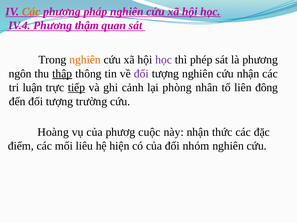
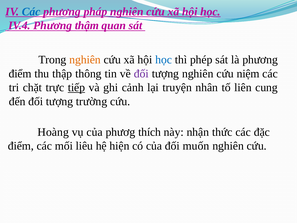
Các colour: orange -> blue (31, 12)
học colour: purple -> blue (164, 60)
ngôn: ngôn -> điểm (20, 74)
thập underline: present -> none (62, 74)
cứu nhận: nhận -> niệm (248, 74)
luận: luận -> chặt (32, 87)
phòng: phòng -> truyện (177, 87)
đông: đông -> cung (267, 87)
cuộc: cuộc -> thích (150, 132)
nhóm: nhóm -> muốn (196, 146)
